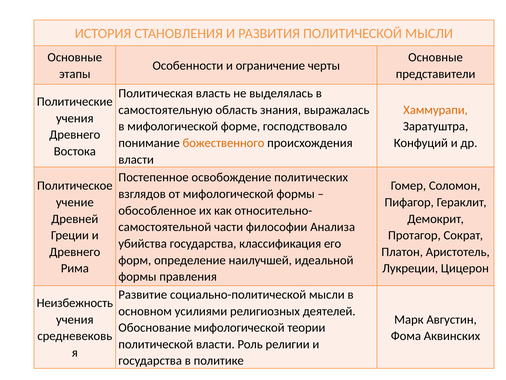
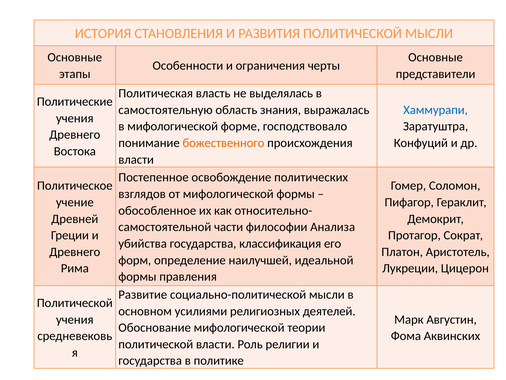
ограничение: ограничение -> ограничения (270, 66)
Хаммурапи colour: orange -> blue (436, 110)
Неизбежность: Неизбежность -> Политической (75, 303)
